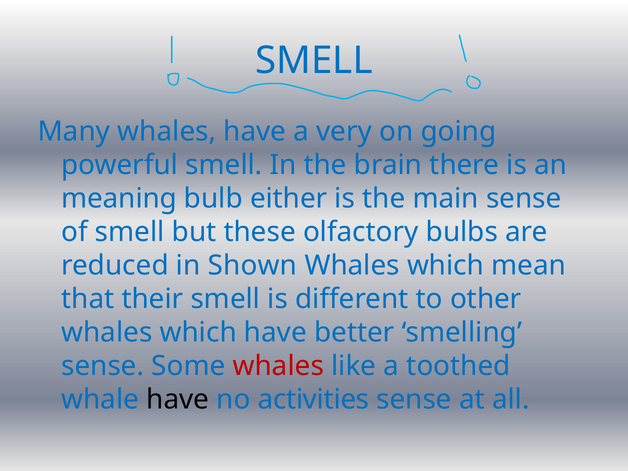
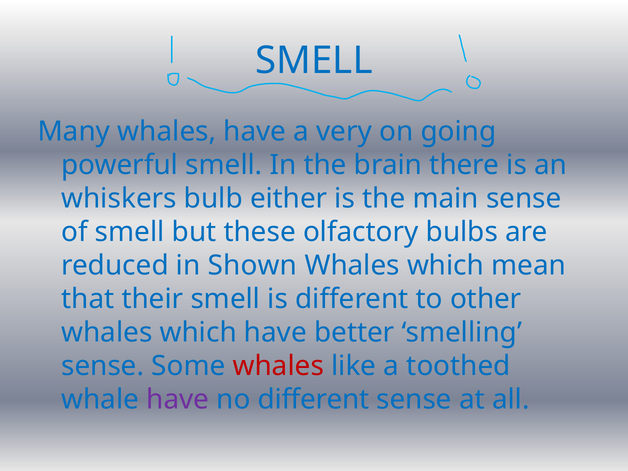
meaning: meaning -> whiskers (119, 199)
have colour: black -> purple (178, 400)
no activities: activities -> different (314, 400)
